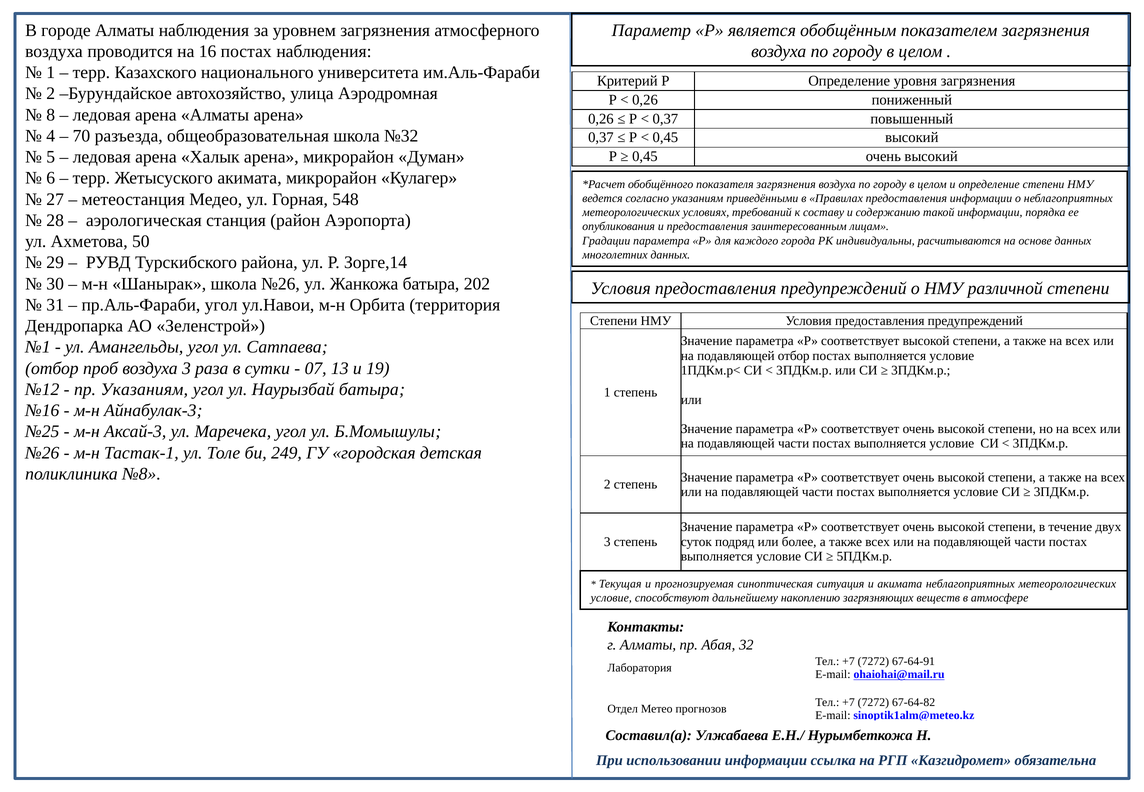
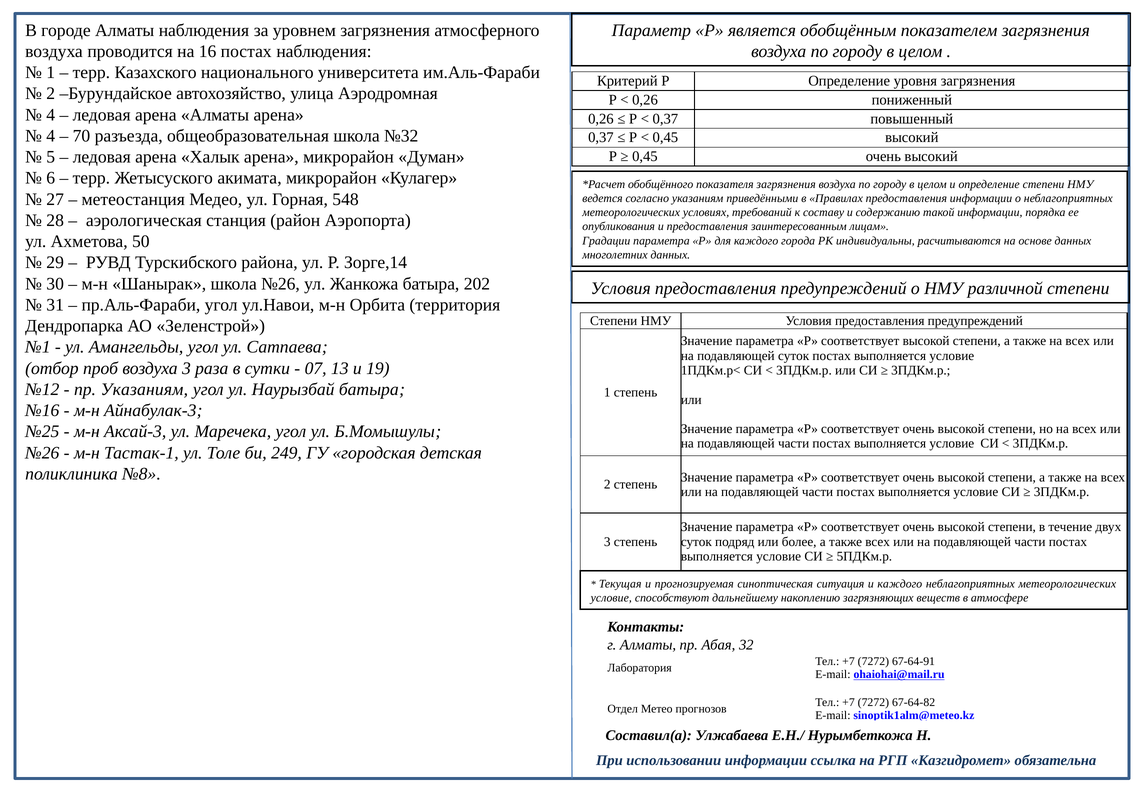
8: 8 -> 4 (51, 115)
подавляющей отбор: отбор -> суток (794, 356)
и акимата: акимата -> каждого (900, 584)
